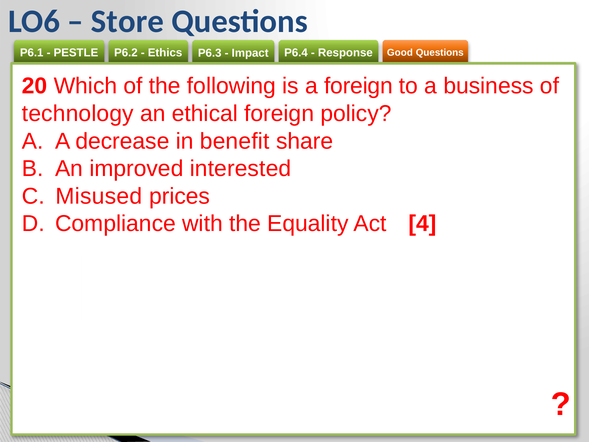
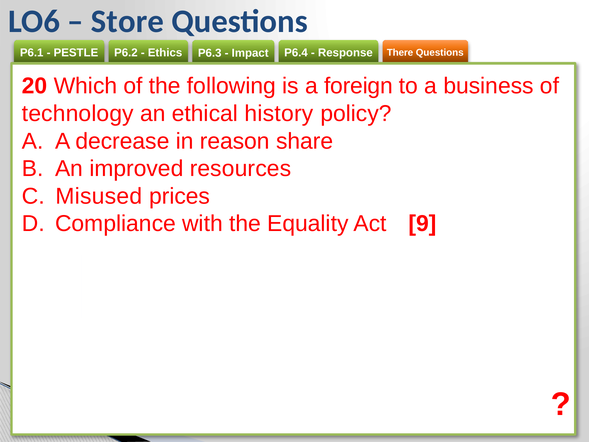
Good: Good -> There (400, 53)
ethical foreign: foreign -> history (279, 114)
benefit: benefit -> reason (235, 141)
interested: interested -> resources (240, 169)
4: 4 -> 9 (422, 224)
